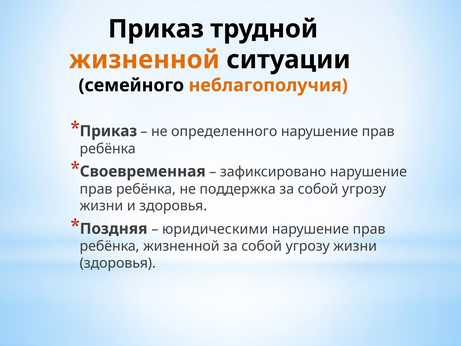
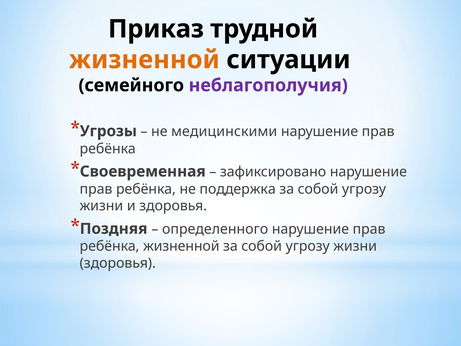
неблагополучия colour: orange -> purple (268, 85)
Приказ: Приказ -> Угрозы (108, 131)
определенного: определенного -> медицинскими (224, 131)
юридическими: юридическими -> определенного (215, 229)
